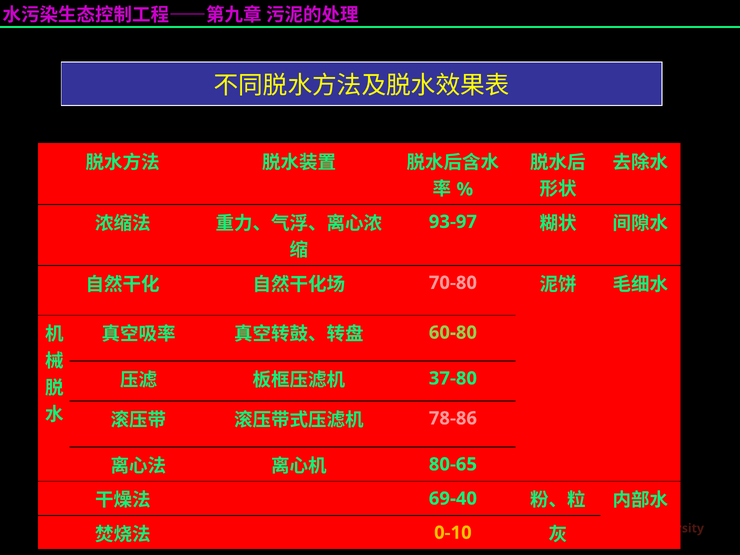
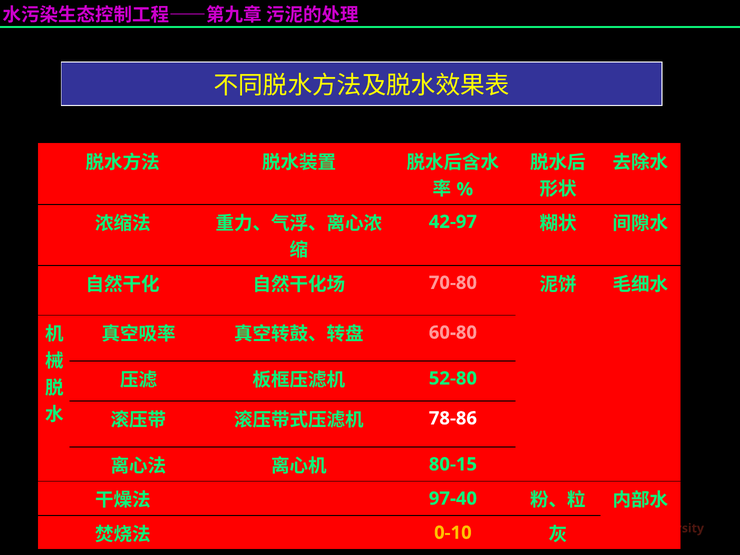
93-97: 93-97 -> 42-97 (453, 222)
60-80 colour: light green -> pink (453, 333)
37-80: 37-80 -> 52-80 (453, 378)
78-86 colour: pink -> white (453, 418)
80-65: 80-65 -> 80-15 (453, 464)
69-40: 69-40 -> 97-40 (453, 499)
